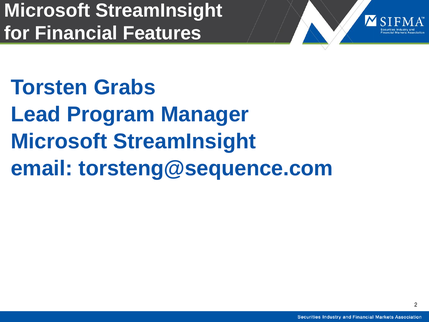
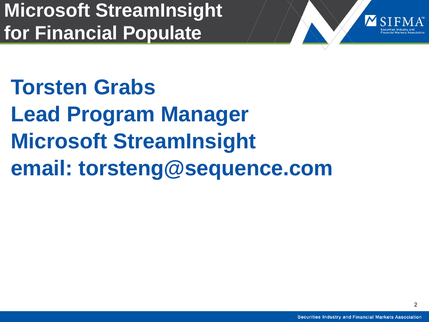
Features: Features -> Populate (162, 33)
